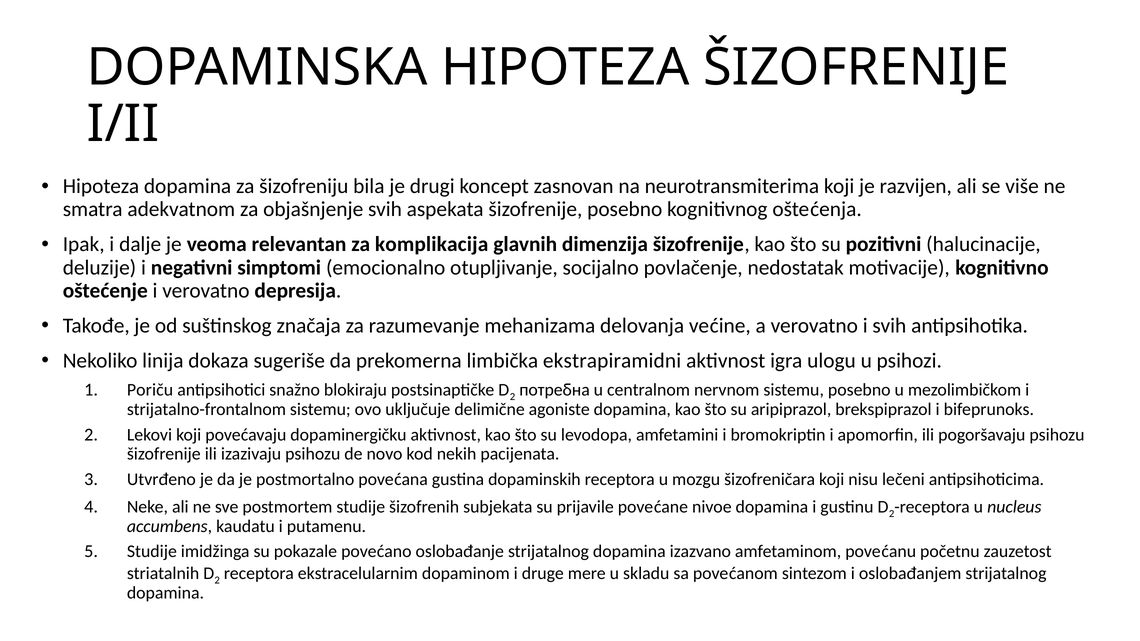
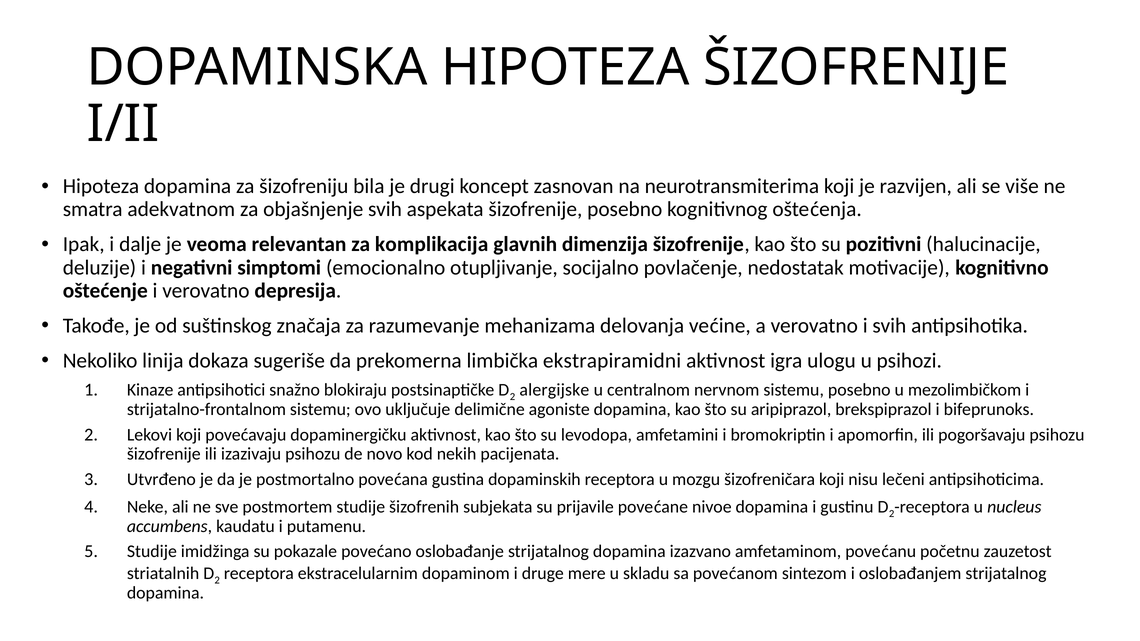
Poriču: Poriču -> Kinaze (150, 390)
потребна: потребна -> alergijske (554, 390)
